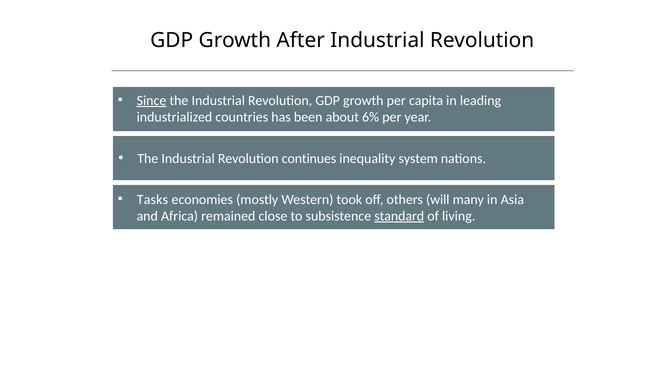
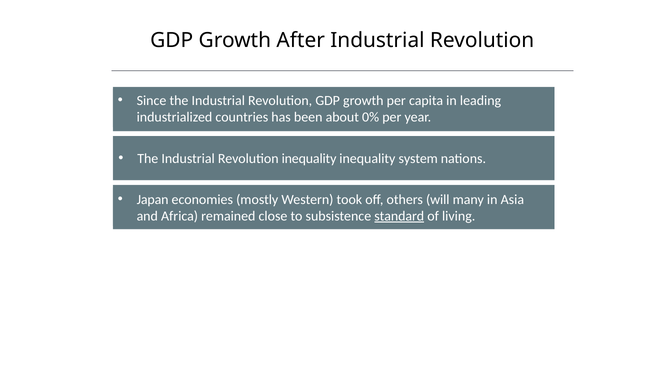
Since underline: present -> none (152, 101)
6%: 6% -> 0% (371, 117)
Revolution continues: continues -> inequality (309, 158)
Tasks: Tasks -> Japan (153, 199)
